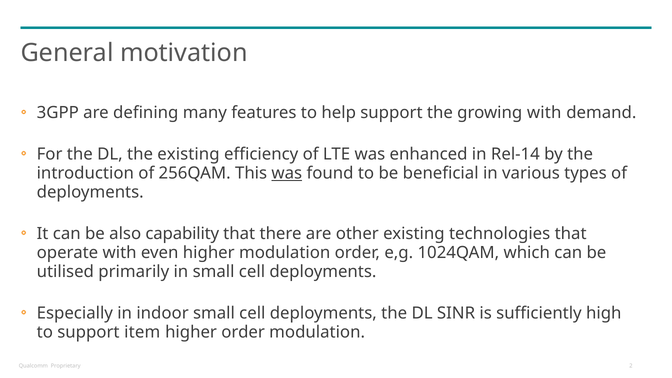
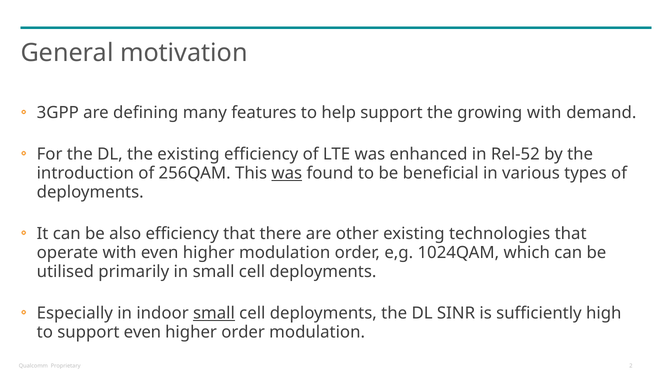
Rel-14: Rel-14 -> Rel-52 (515, 154)
also capability: capability -> efficiency (182, 234)
small underline: none -> present (214, 313)
support item: item -> even (142, 332)
